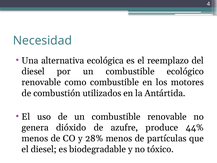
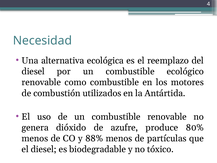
44%: 44% -> 80% (195, 127)
28%: 28% -> 88% (94, 138)
